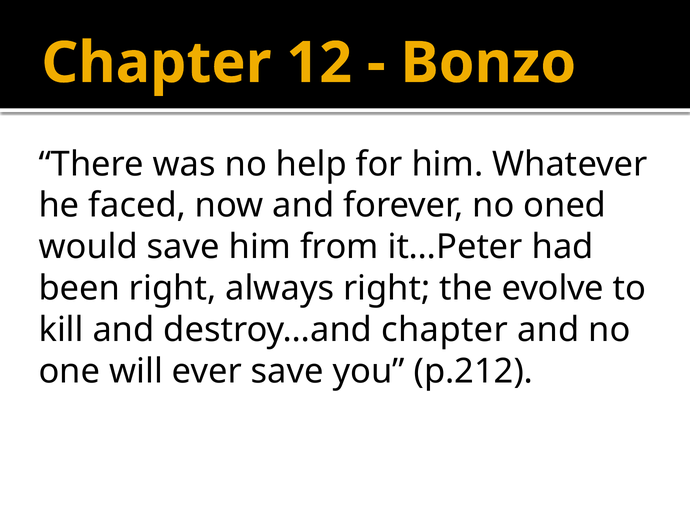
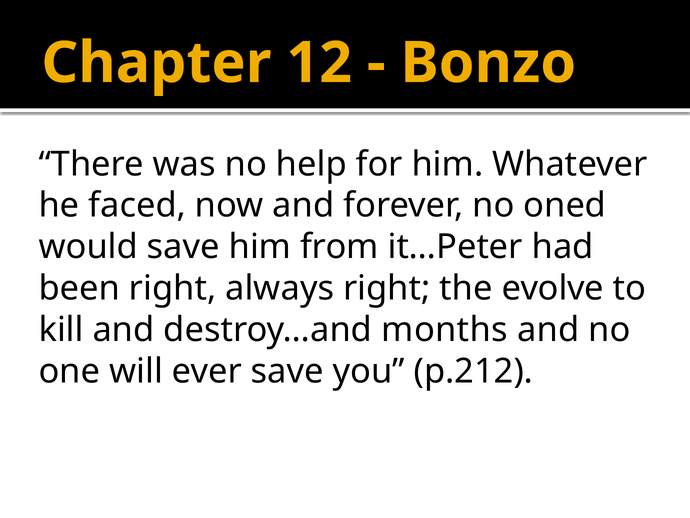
destroy…and chapter: chapter -> months (445, 330)
